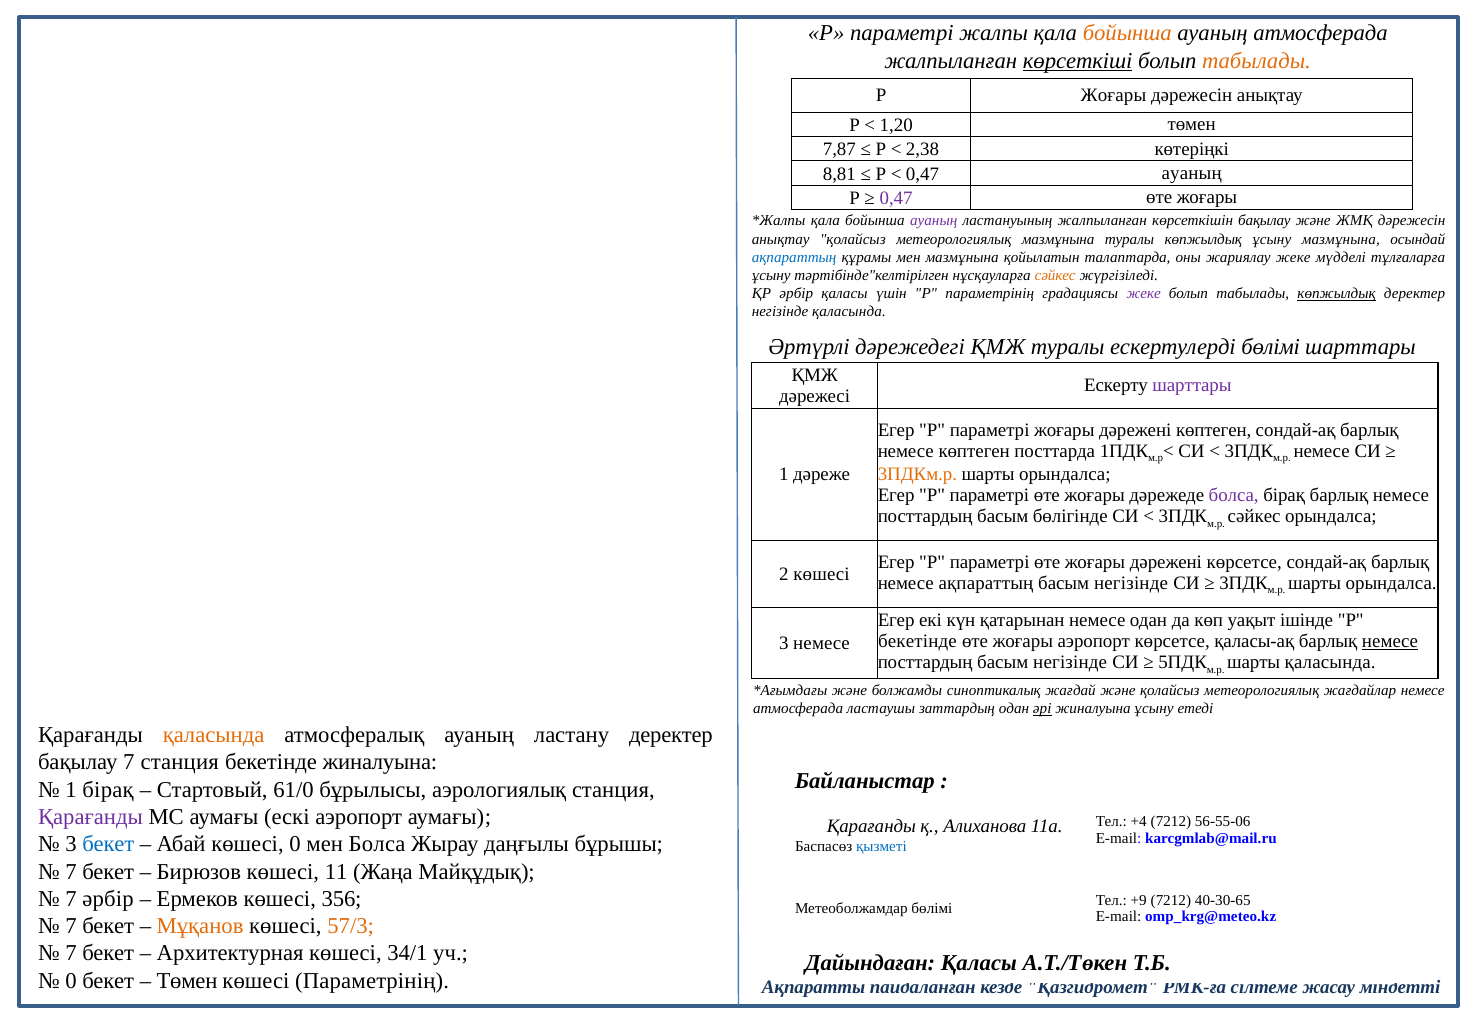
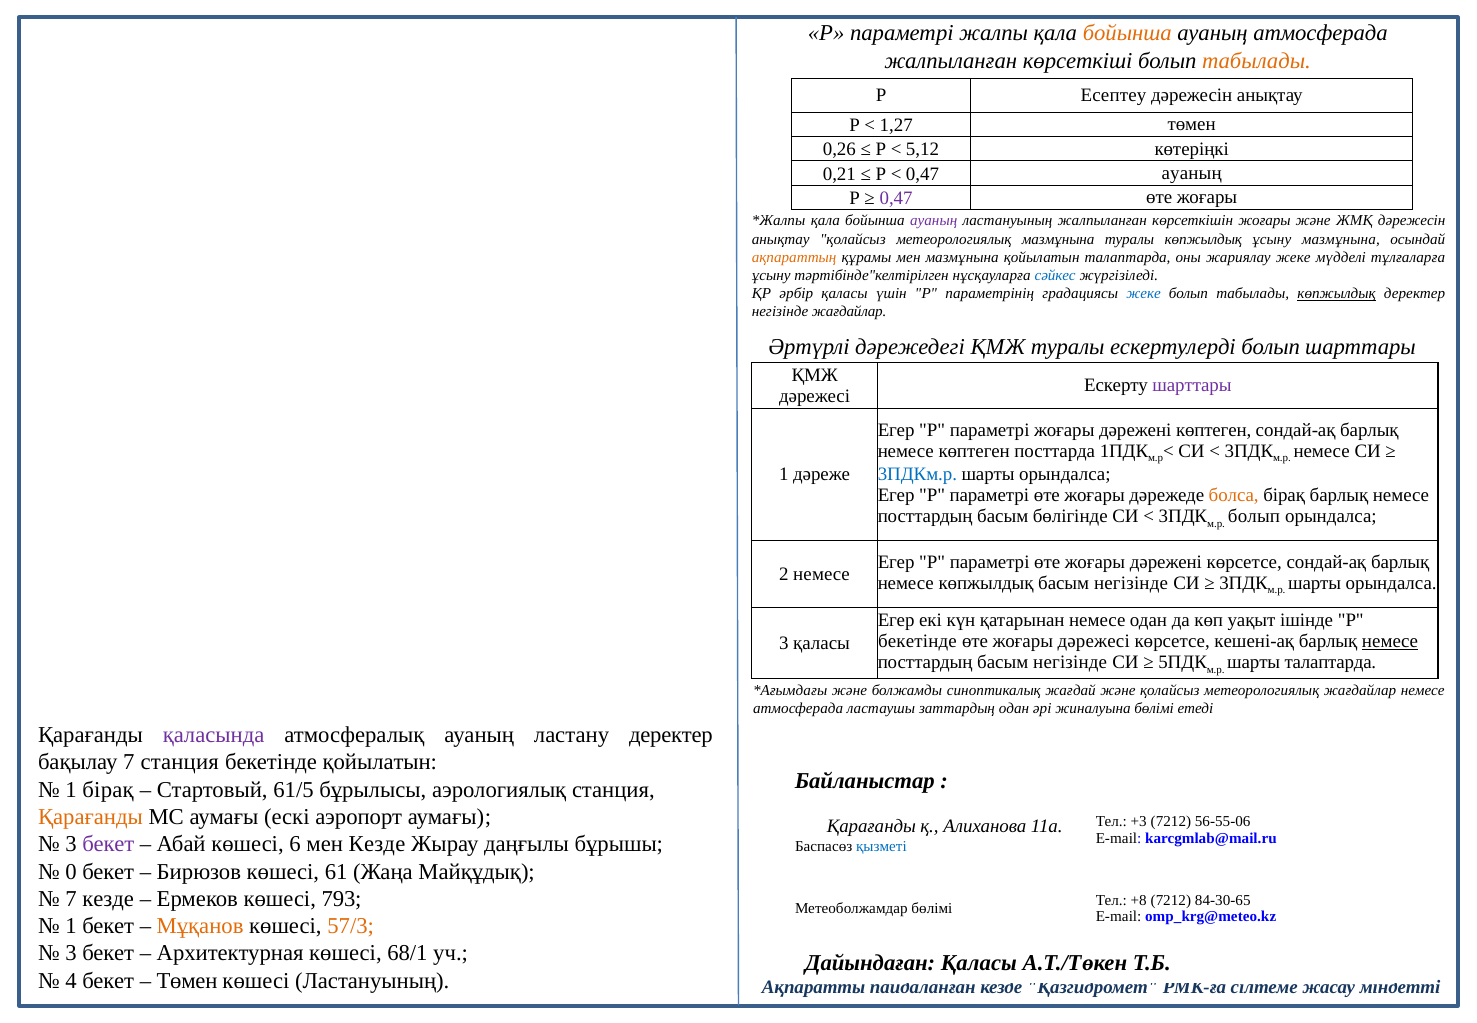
көрсеткіші underline: present -> none (1078, 61)
Р Жоғары: Жоғары -> Есептеу (1113, 95)
1,20: 1,20 -> 1,27 (896, 125)
7,87: 7,87 -> 0,26 (839, 149)
2,38: 2,38 -> 5,12 (922, 149)
8,81: 8,81 -> 0,21 (839, 174)
көрсеткішін бақылау: бақылау -> жоғары (1264, 221)
ақпараттың colour: blue -> orange (794, 257)
сәйкес colour: orange -> blue (1055, 275)
жеке colour: purple -> blue (1144, 293)
негізінде қаласында: қаласында -> жағдайлар (849, 311)
ескертулерді бөлімі: бөлімі -> болып (1271, 347)
3ПДКм.р colour: orange -> blue (917, 474)
болса colour: purple -> orange (1234, 495)
сәйкес: сәйкес -> болып (1254, 516)
2 көшесі: көшесі -> немесе (821, 574)
немесе ақпараттың: ақпараттың -> көпжылдық (986, 583)
жоғары аэропорт: аэропорт -> дәрежесі (1094, 641)
қаласы-ақ: қаласы-ақ -> кешені-ақ (1254, 641)
3 немесе: немесе -> қаласы (822, 643)
шарты қаласында: қаласында -> талаптарда (1330, 662)
әрі underline: present -> none (1042, 708)
жиналуына ұсыну: ұсыну -> бөлімі (1154, 708)
қаласында colour: orange -> purple (214, 735)
бекетінде жиналуына: жиналуына -> қойылатын (380, 762)
61/0: 61/0 -> 61/5 (293, 789)
Қарағанды colour: purple -> orange (90, 817)
+4: +4 -> +3 (1139, 821)
бекет colour: blue -> purple (108, 844)
көшесі 0: 0 -> 6 (295, 844)
мен Болса: Болса -> Кезде (377, 844)
7: 7 -> 0 (71, 871)
11: 11 -> 61 (336, 871)
7 әрбір: әрбір -> кезде (108, 898)
356: 356 -> 793 (342, 898)
+9: +9 -> +8 (1139, 900)
40-30-65: 40-30-65 -> 84-30-65 (1223, 900)
7: 7 -> 1 (71, 926)
7: 7 -> 3 (71, 953)
34/1: 34/1 -> 68/1 (407, 953)
0: 0 -> 4 (71, 980)
көшесі Параметрінің: Параметрінің -> Ластануының (372, 980)
